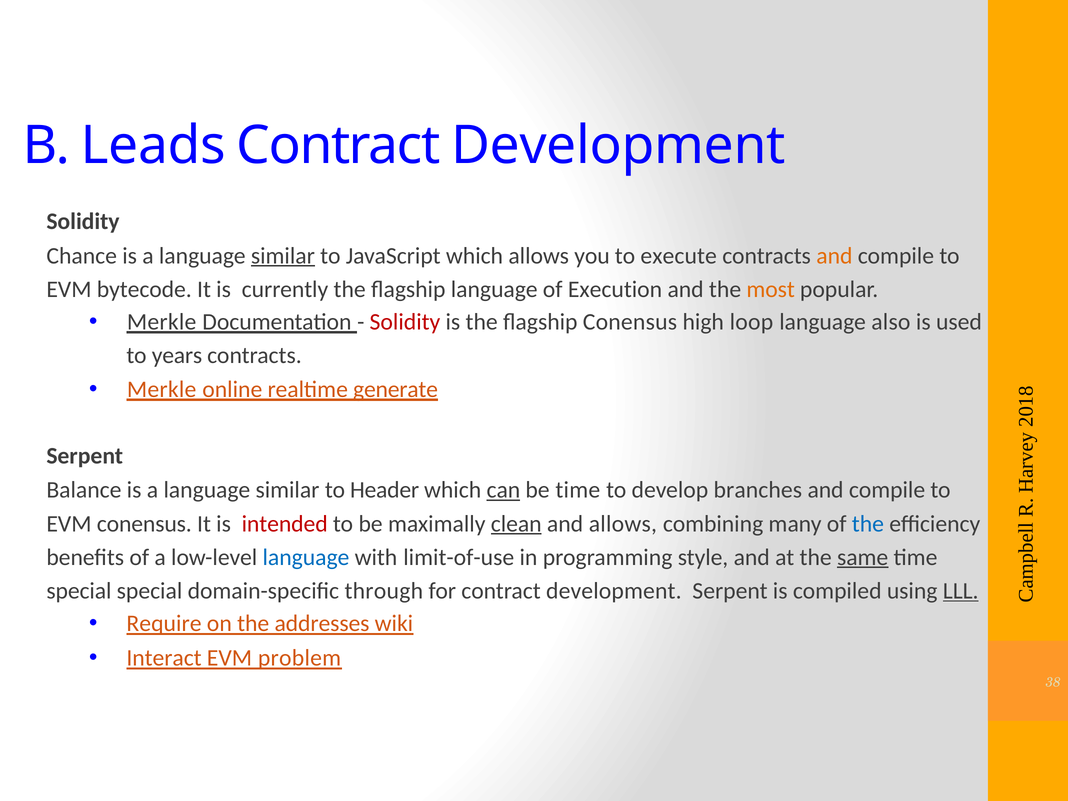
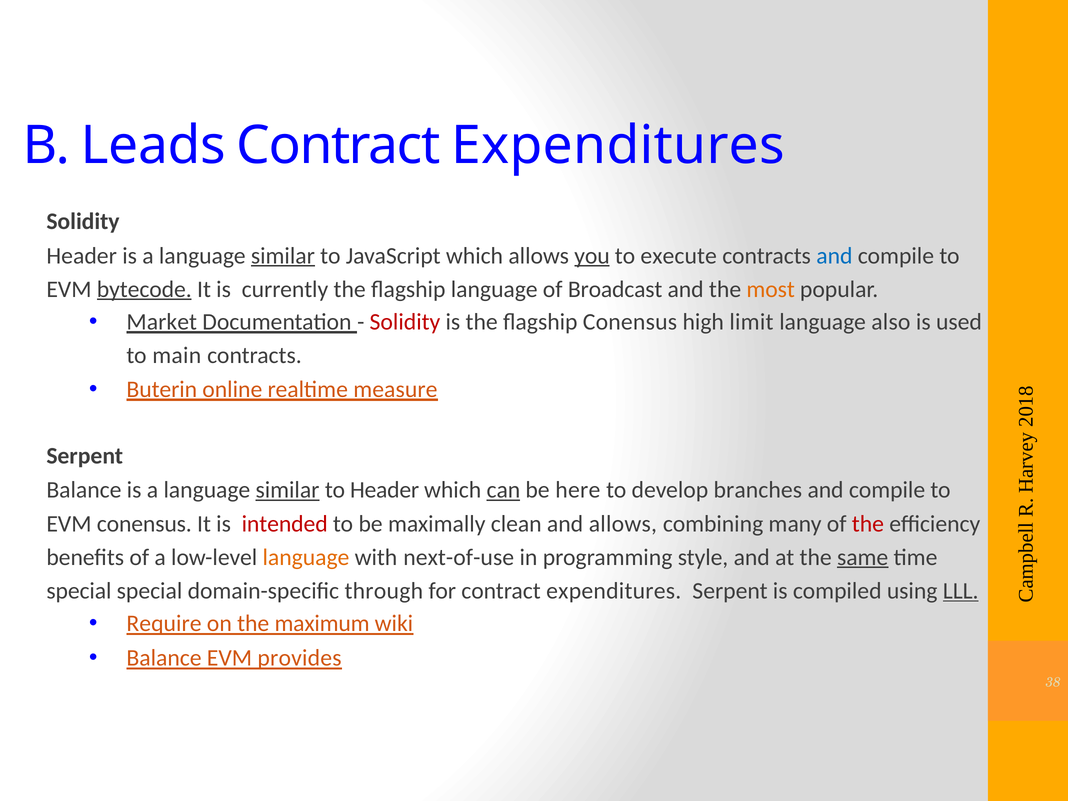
Development: Development -> Expenditures (618, 145)
Chance: Chance -> Header (82, 256)
you underline: none -> present (592, 256)
and colour: orange -> blue (834, 256)
bytecode underline: none -> present (144, 289)
Execution: Execution -> Broadcast (615, 289)
Merkle: Merkle -> Market (162, 322)
loop: loop -> limit (751, 322)
years: years -> main (177, 355)
Merkle: Merkle -> Buterin (162, 389)
generate: generate -> measure (395, 389)
similar underline: none -> present (288, 490)
be time: time -> here (578, 490)
clean underline: present -> none (516, 524)
the colour: blue -> red (868, 524)
language colour: blue -> orange (306, 557)
limit-of-use: limit-of-use -> next-of-use (459, 557)
for contract development: development -> expenditures (614, 591)
addresses: addresses -> maximum (322, 624)
Interact: Interact -> Balance (164, 658)
problem: problem -> provides (300, 658)
